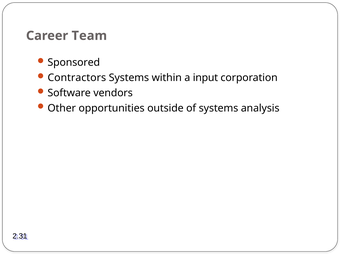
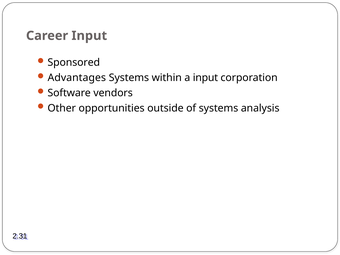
Career Team: Team -> Input (89, 36)
Contractors: Contractors -> Advantages (77, 78)
